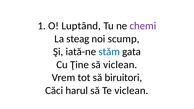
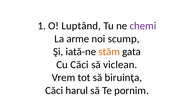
steag: steag -> arme (78, 39)
stăm colour: blue -> orange (109, 52)
Cu Ţine: Ţine -> Căci (79, 65)
biruitori: biruitori -> biruinţa (123, 78)
Te viclean: viclean -> pornim (131, 91)
